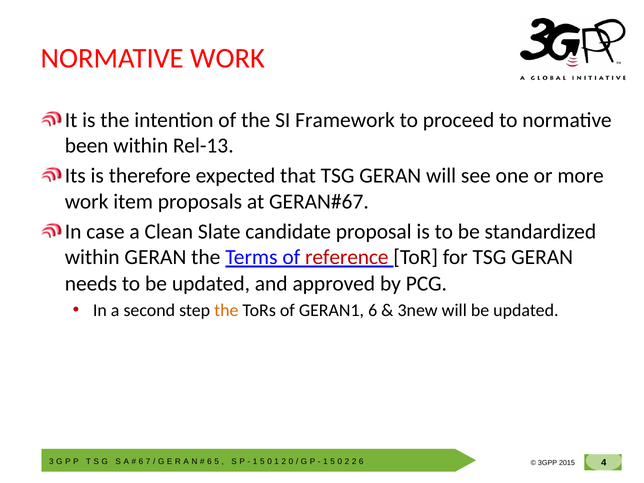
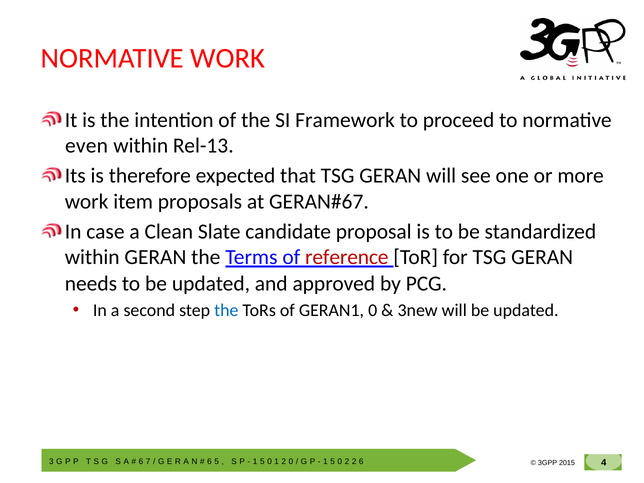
been: been -> even (87, 146)
the colour: orange -> blue (226, 311)
GERAN1 6: 6 -> 0 (373, 311)
